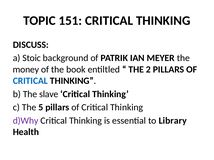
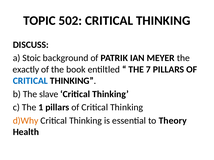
151: 151 -> 502 (70, 21)
money: money -> exactly (26, 70)
2: 2 -> 7 (148, 70)
5: 5 -> 1 (41, 108)
d)Why colour: purple -> orange (26, 121)
Library: Library -> Theory (173, 121)
